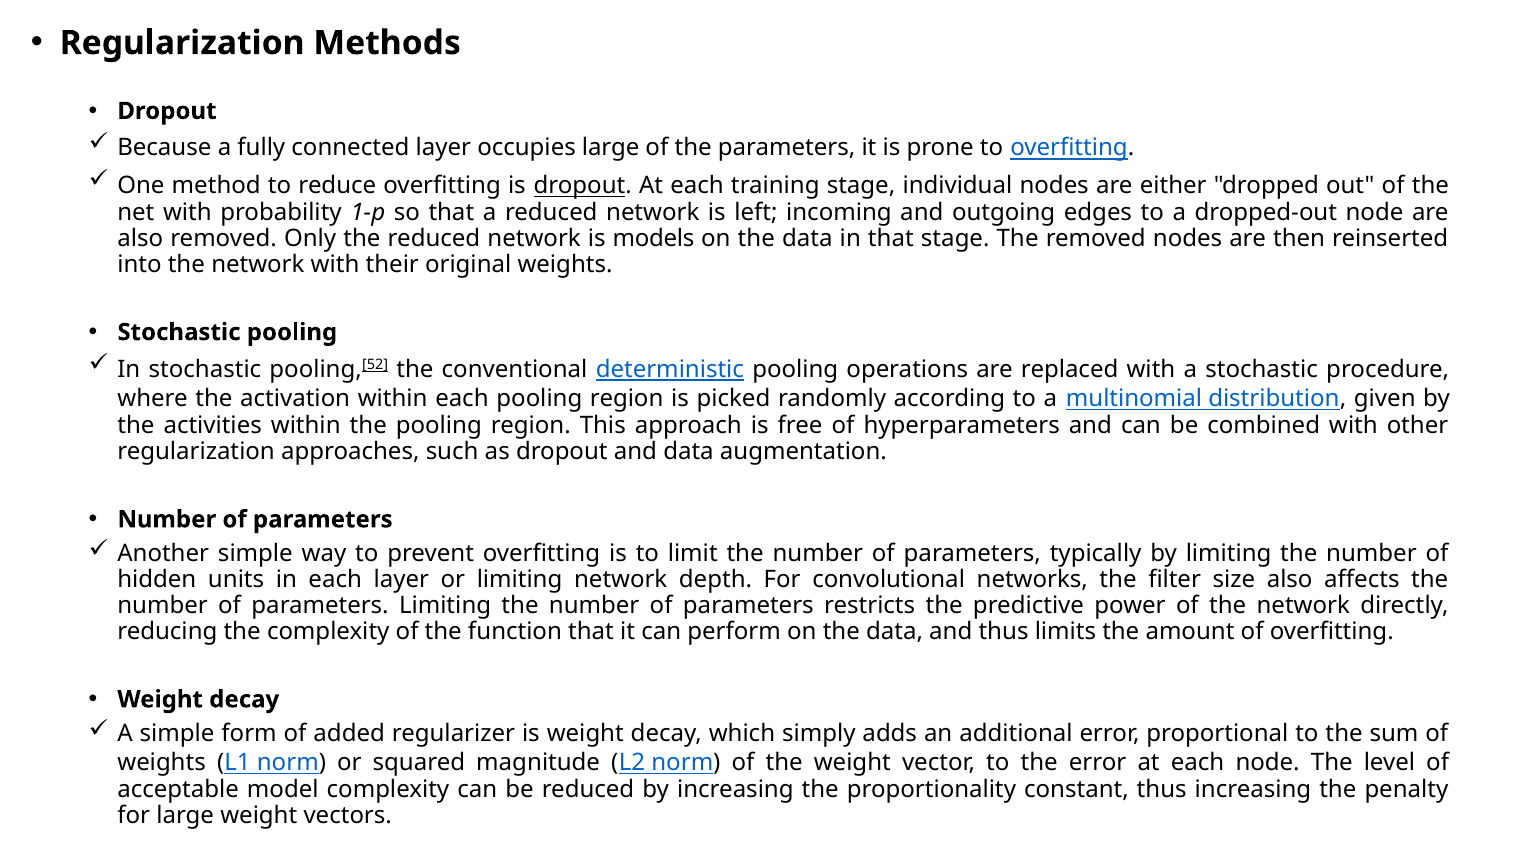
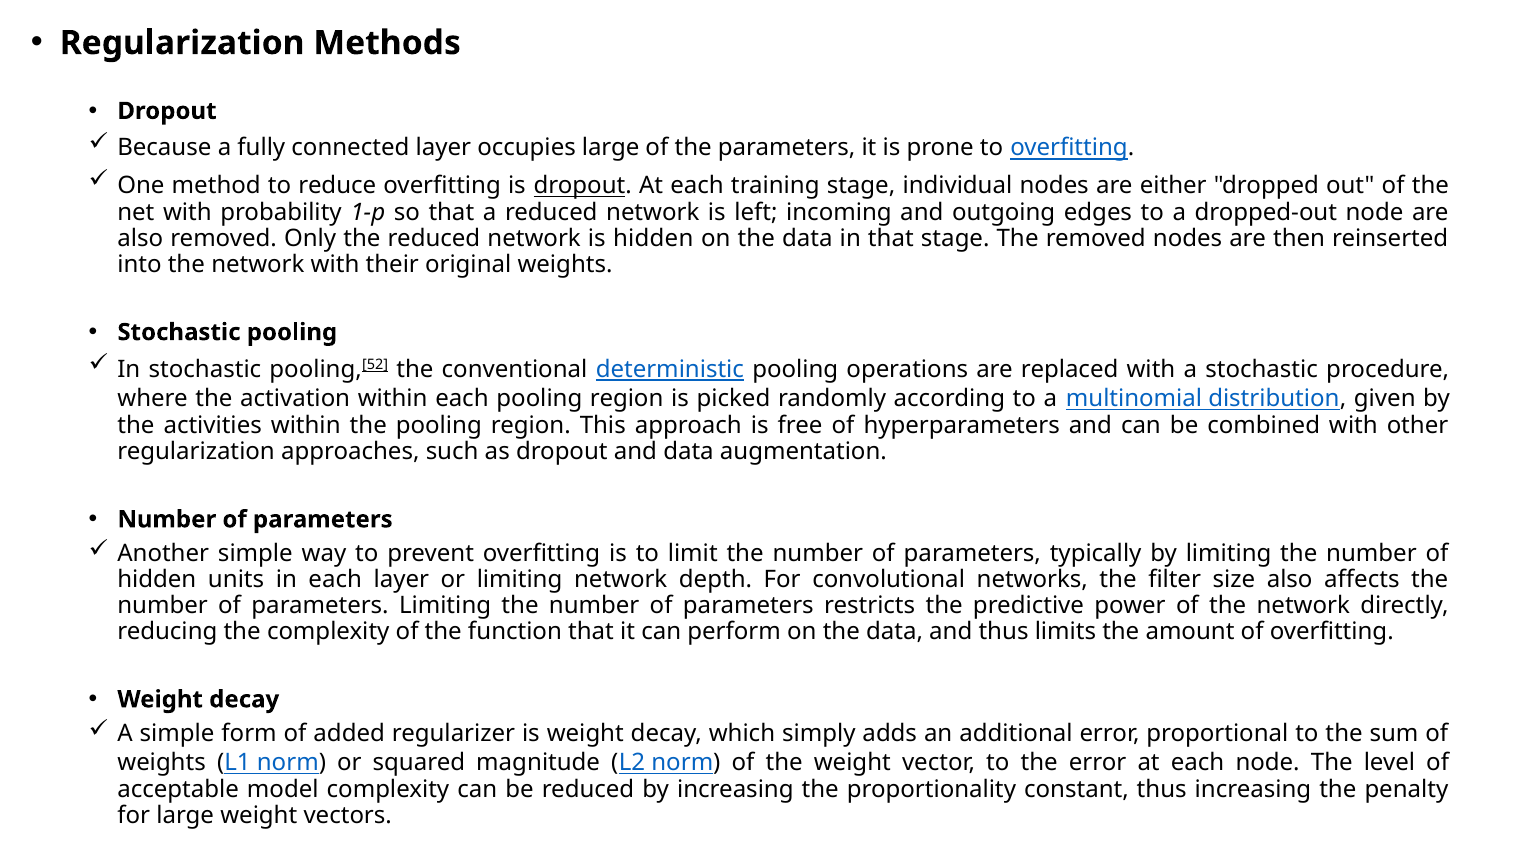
is models: models -> hidden (653, 238)
